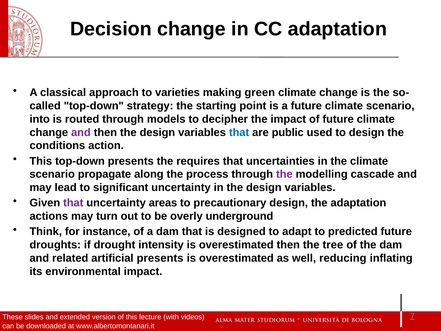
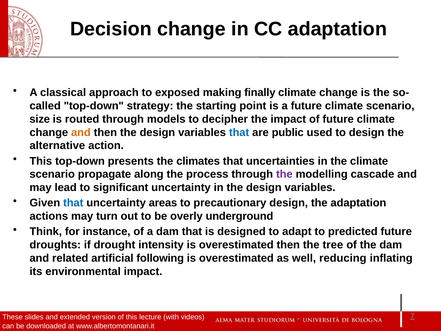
varieties: varieties -> exposed (178, 93)
green: green -> finally (260, 93)
into: into -> size (40, 119)
and colour: purple -> orange (81, 132)
conditions: conditions -> alternative (57, 146)
requires: requires -> climates (198, 161)
that colour: purple -> blue (73, 203)
artificial presents: presents -> following (160, 258)
